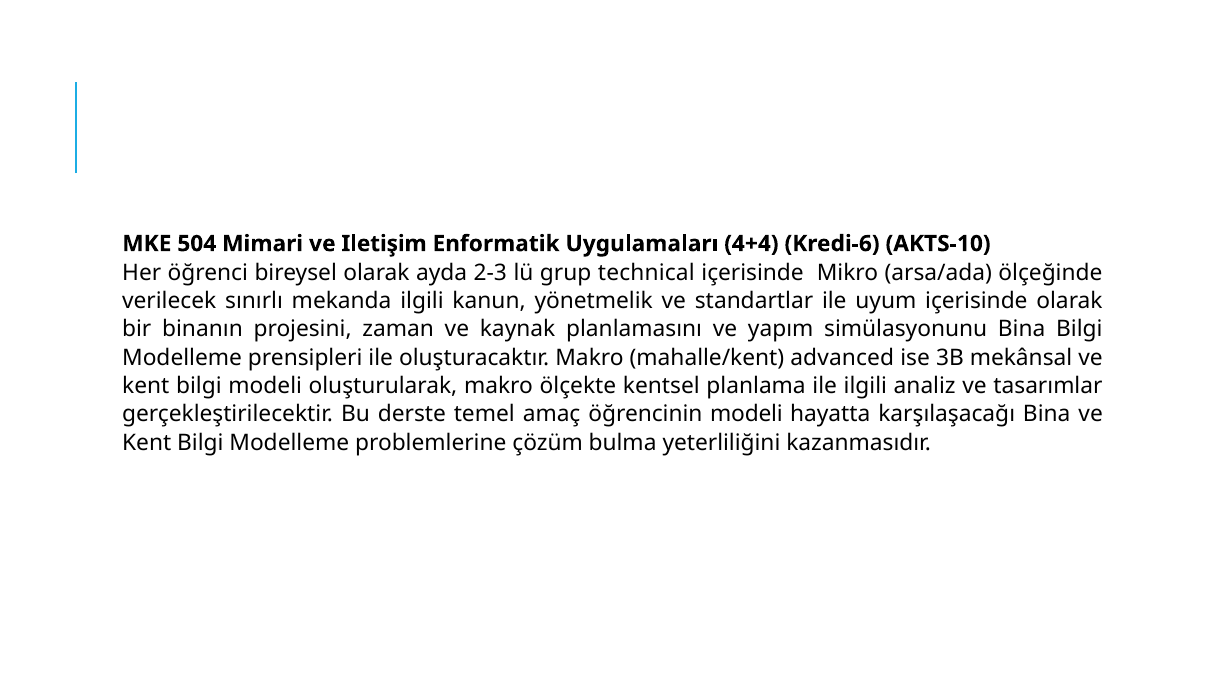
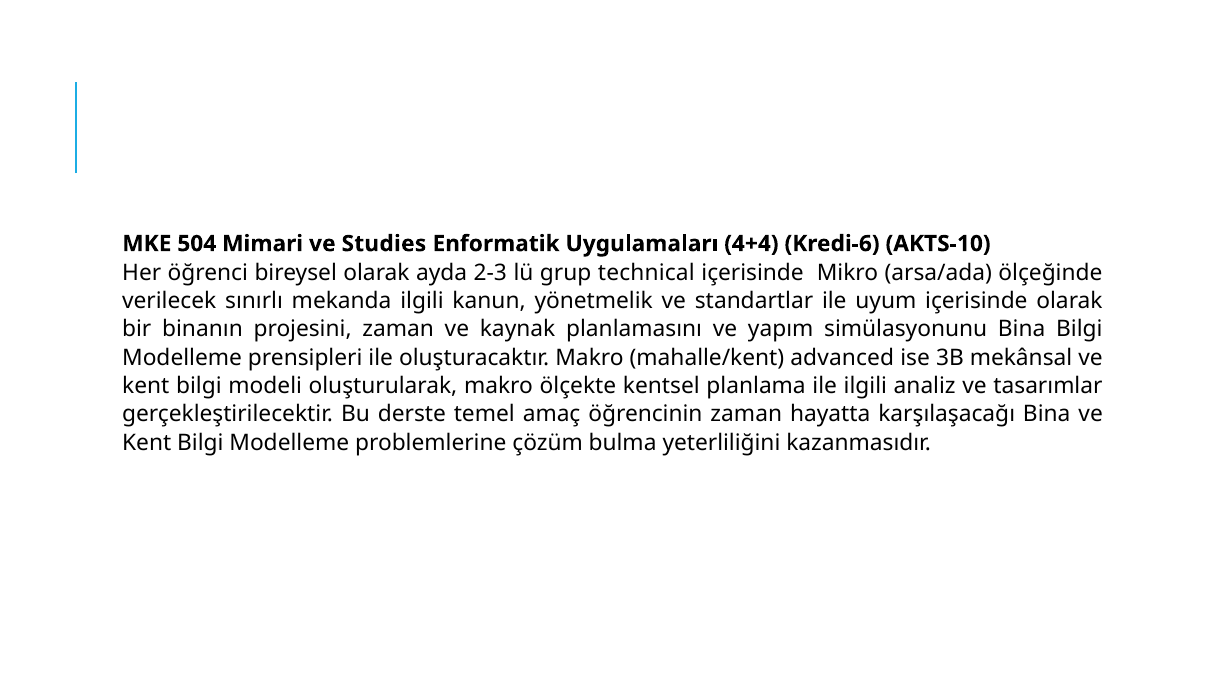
Iletişim: Iletişim -> Studies (384, 244)
öğrencinin modeli: modeli -> zaman (746, 415)
